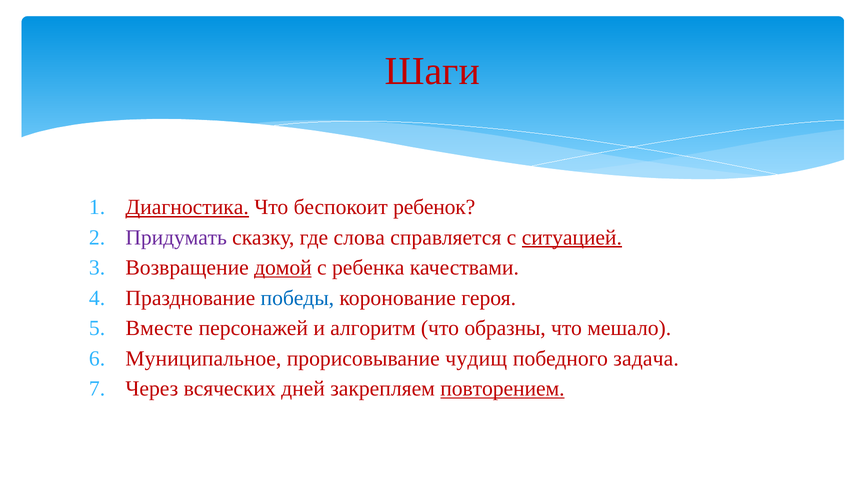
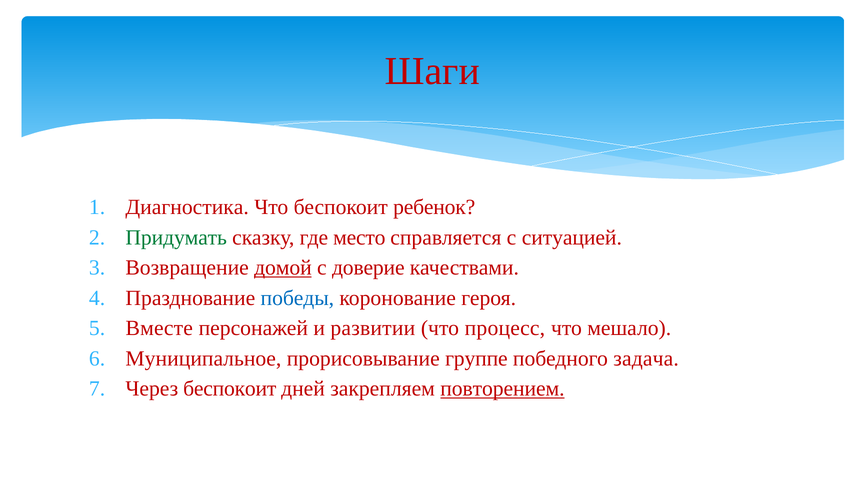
Диагностика underline: present -> none (187, 208)
Придумать colour: purple -> green (176, 238)
слова: слова -> место (359, 238)
ситуацией underline: present -> none (572, 238)
ребенка: ребенка -> доверие (368, 268)
алгоритм: алгоритм -> развитии (373, 329)
образны: образны -> процесс (505, 329)
чудищ: чудищ -> группе (476, 359)
Через всяческих: всяческих -> беспокоит (230, 389)
